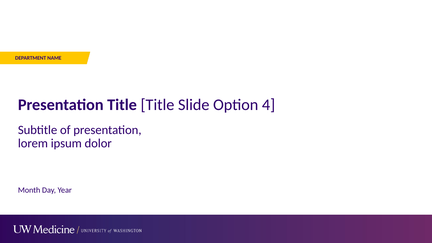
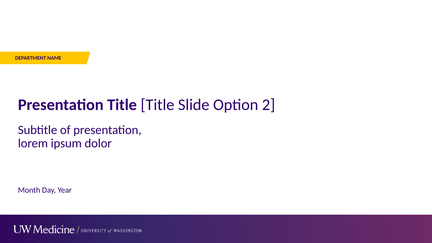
4: 4 -> 2 (269, 105)
